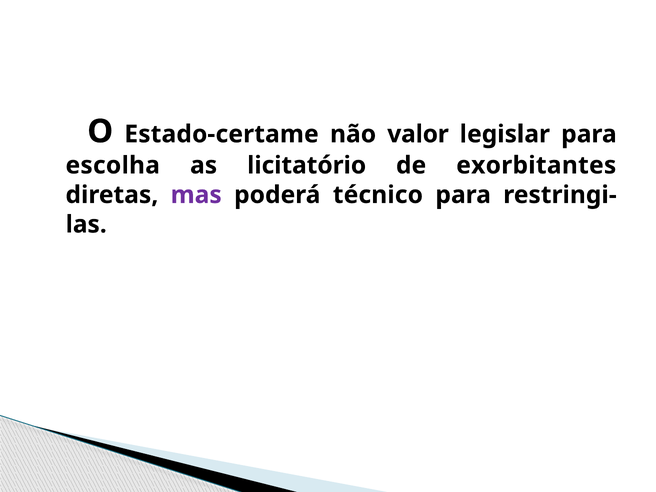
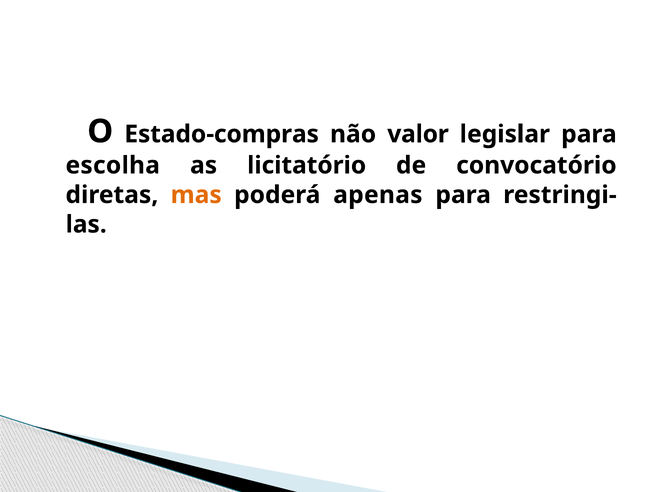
Estado-certame: Estado-certame -> Estado-compras (222, 134)
exorbitantes: exorbitantes -> convocatório (536, 165)
mas colour: purple -> orange (196, 195)
técnico: técnico -> apenas (378, 195)
